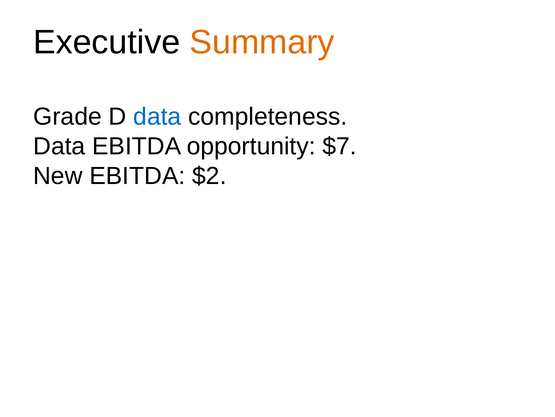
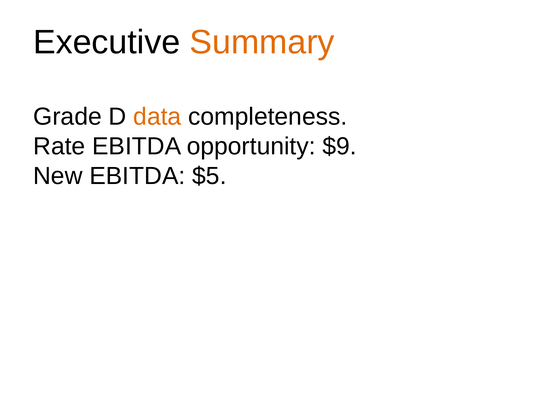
data colour: blue -> orange (157, 116)
Data: Data -> Rate (59, 146)
$7: $7 -> $9 (340, 146)
$2: $2 -> $5 (209, 176)
